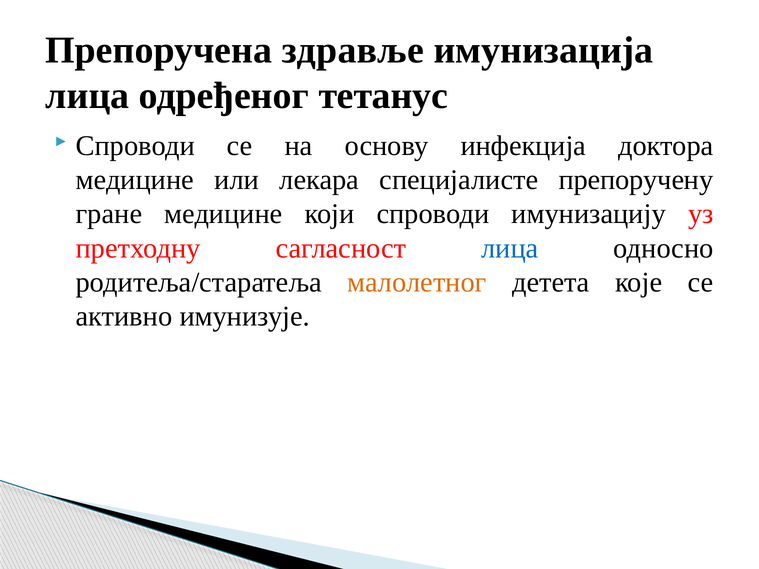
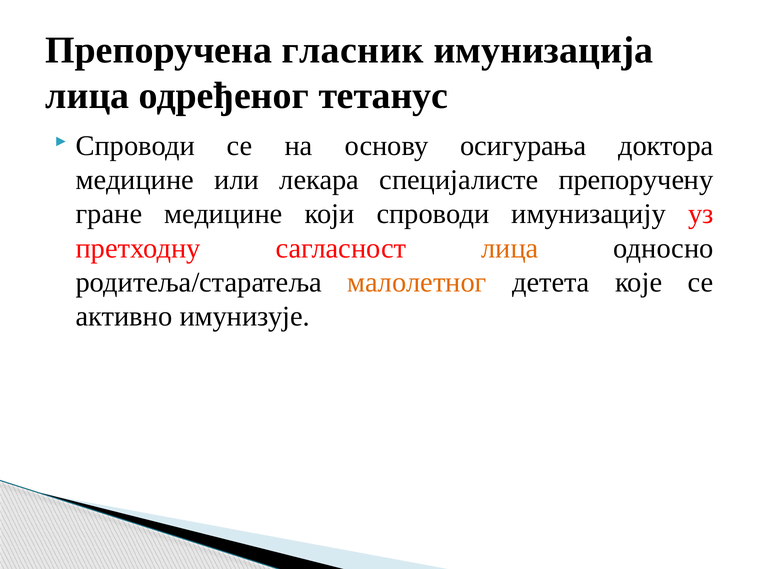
здравље: здравље -> гласник (353, 50)
инфекција: инфекција -> осигурања (523, 146)
лица colour: blue -> orange (510, 248)
